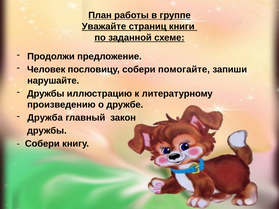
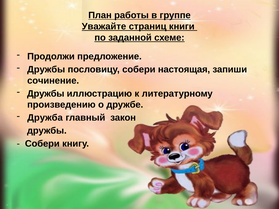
Человек: Человек -> Дружбы (46, 69)
помогайте: помогайте -> настоящая (184, 69)
нарушайте: нарушайте -> сочинение (53, 81)
